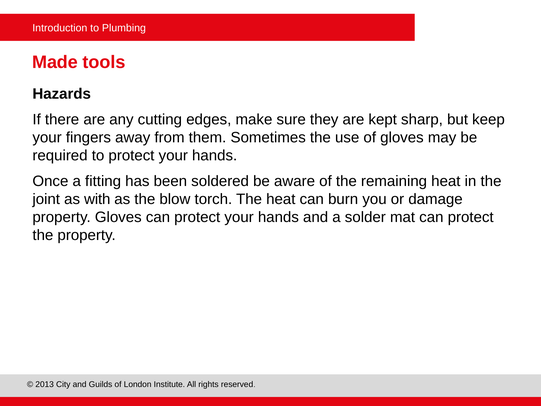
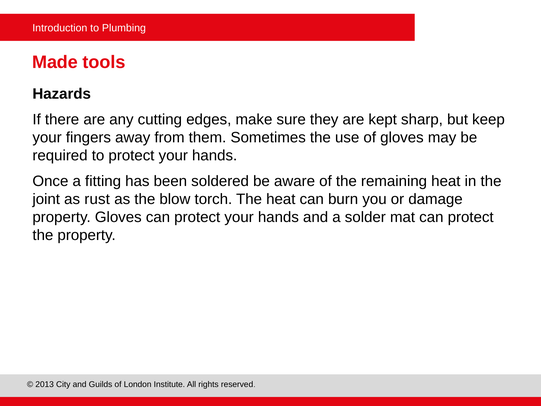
with: with -> rust (97, 199)
